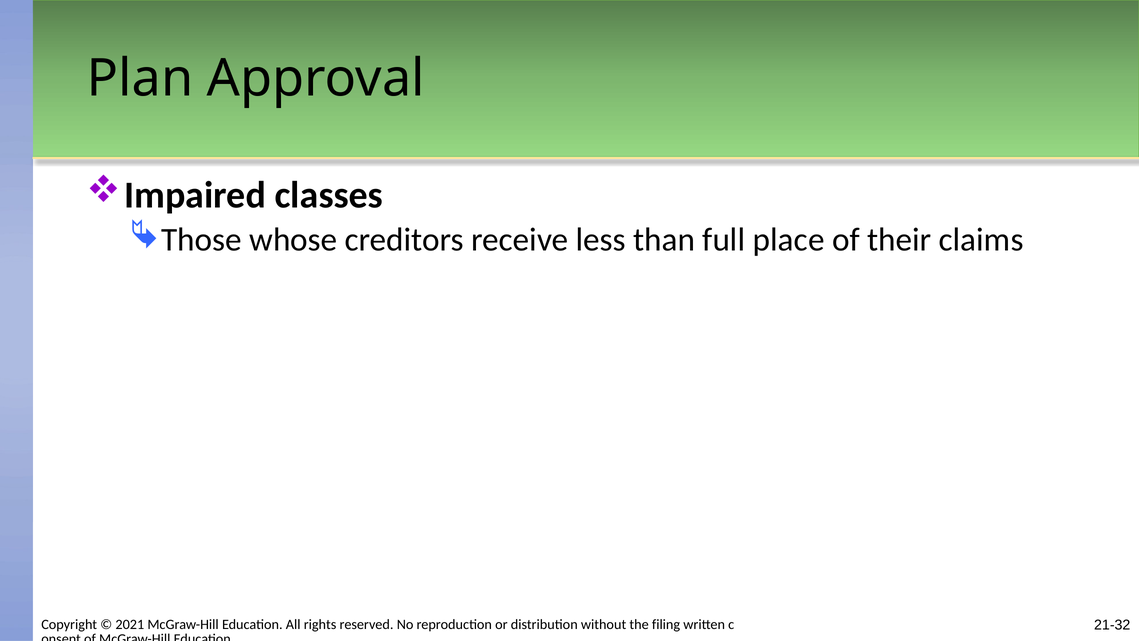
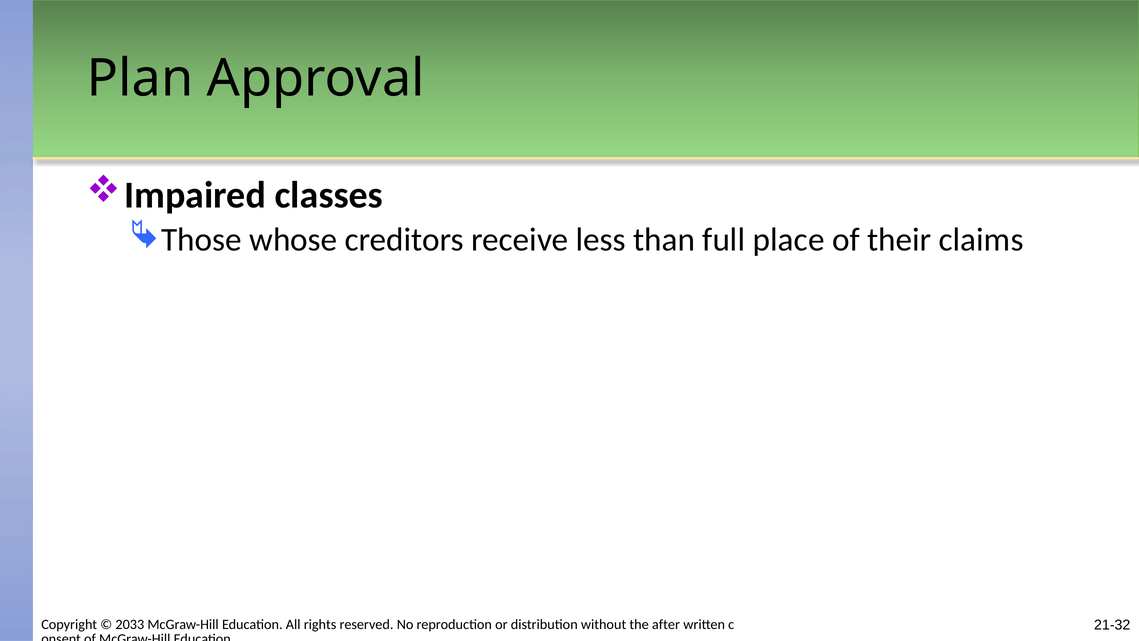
2021: 2021 -> 2033 (130, 624)
filing: filing -> after (666, 624)
